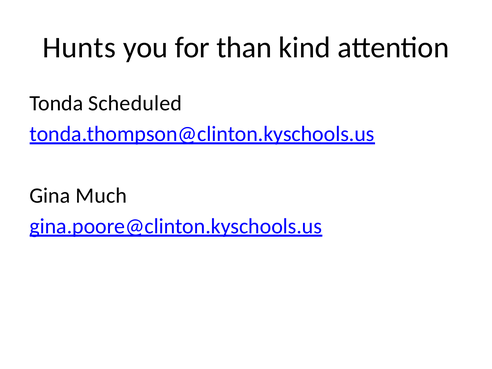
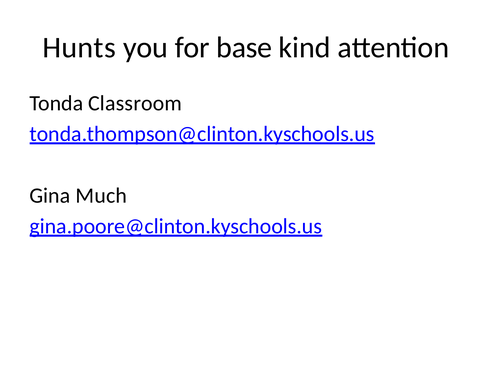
than: than -> base (244, 48)
Scheduled: Scheduled -> Classroom (135, 103)
